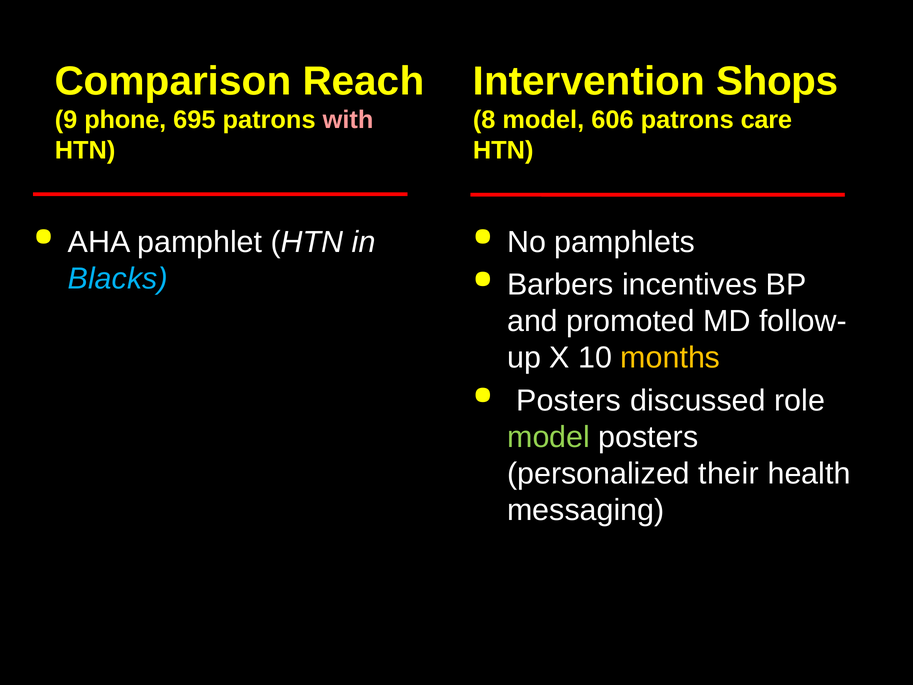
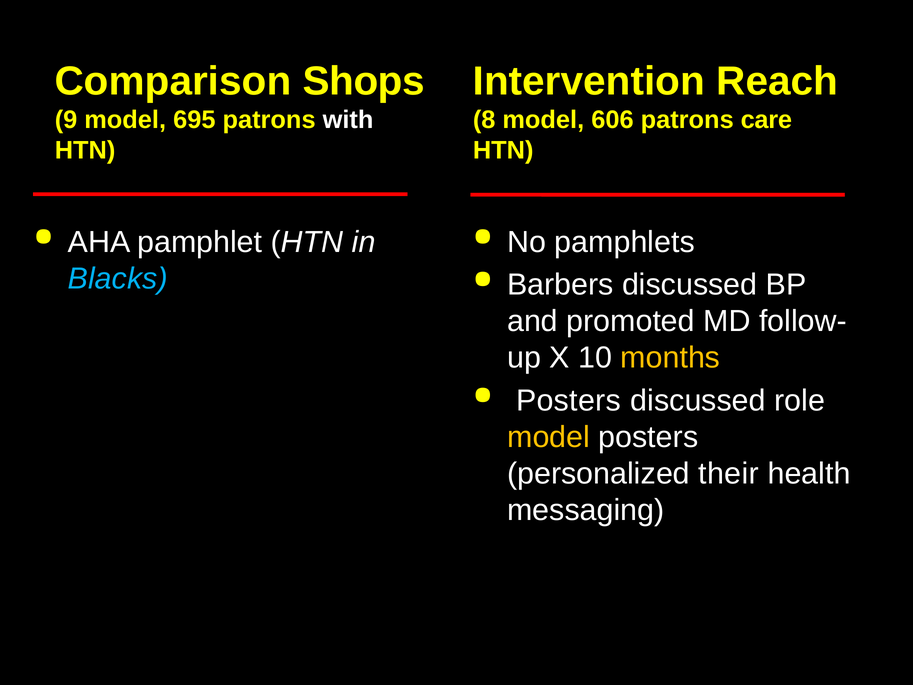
Reach: Reach -> Shops (364, 81)
Shops: Shops -> Reach (777, 81)
9 phone: phone -> model (125, 120)
with colour: pink -> white (348, 120)
Barbers incentives: incentives -> discussed (690, 285)
model colour: light green -> yellow (549, 437)
